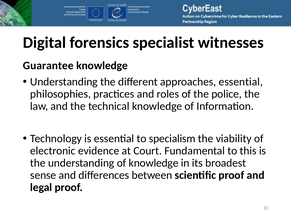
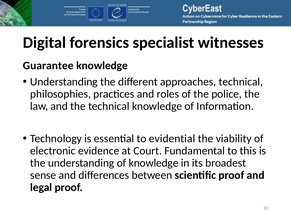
approaches essential: essential -> technical (241, 82)
specialism: specialism -> evidential (172, 139)
